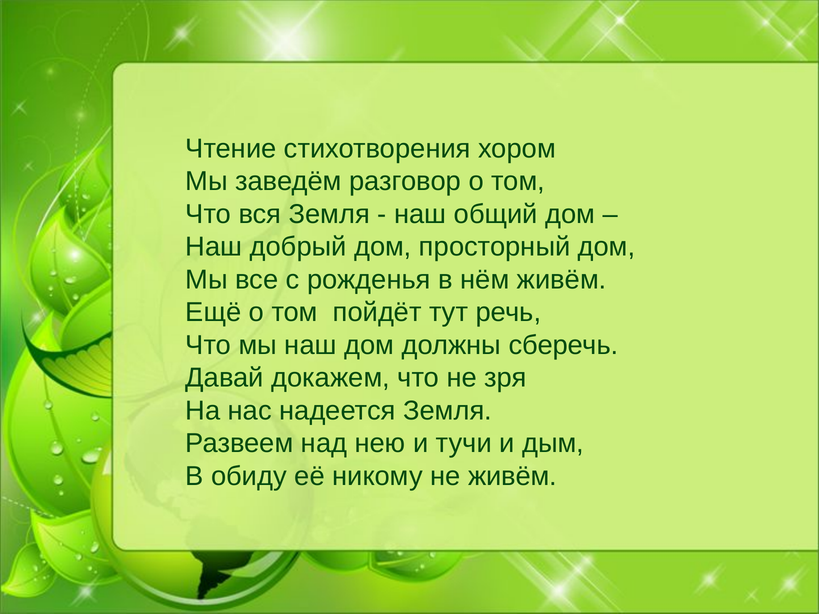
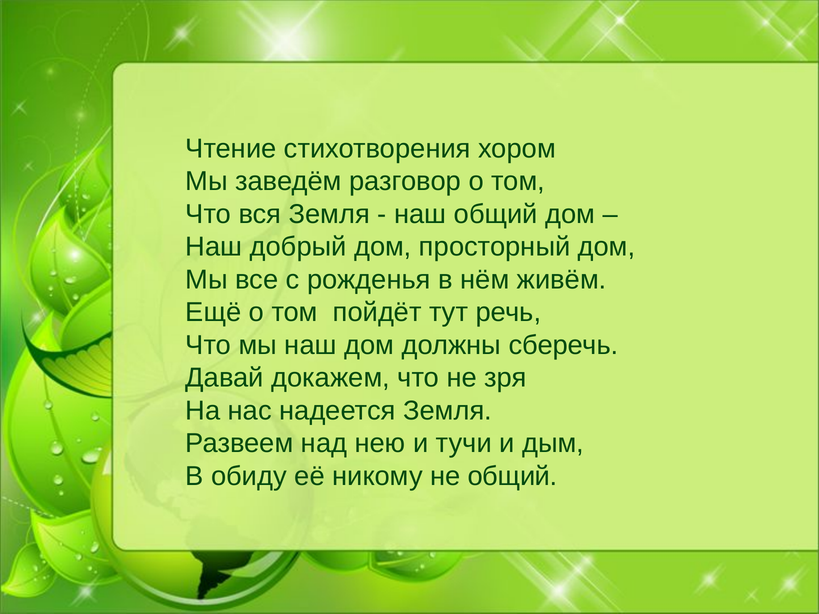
не живём: живём -> общий (513, 476)
